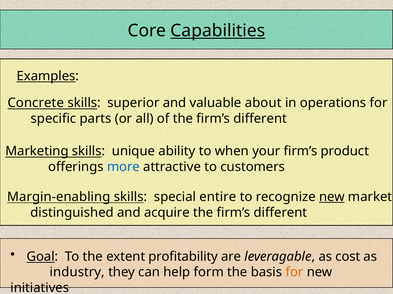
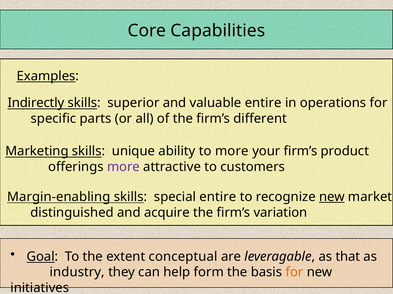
Capabilities underline: present -> none (218, 31)
Concrete: Concrete -> Indirectly (36, 103)
valuable about: about -> entire (263, 103)
to when: when -> more (232, 151)
more colour: blue -> purple (123, 167)
different: different -> variation (280, 213)
profitability: profitability -> conceptual (183, 257)
cost: cost -> that (348, 257)
